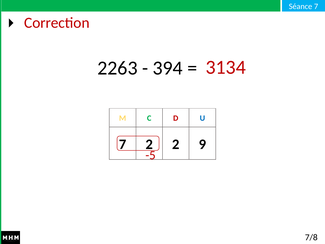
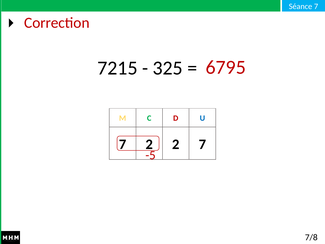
3134: 3134 -> 6795 (226, 67)
2263: 2263 -> 7215 (117, 68)
394: 394 -> 325 (168, 68)
2 9: 9 -> 7 (202, 144)
